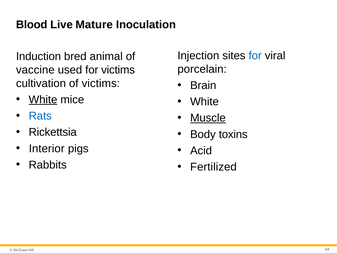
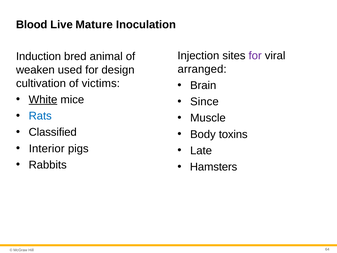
for colour: blue -> purple (255, 56)
porcelain: porcelain -> arranged (202, 69)
vaccine: vaccine -> weaken (35, 70)
for victims: victims -> design (118, 70)
White: White -> Since (204, 102)
Muscle underline: present -> none (208, 118)
Rickettsia: Rickettsia -> Classified (53, 132)
Acid: Acid -> Late (201, 151)
Fertilized: Fertilized -> Hamsters (214, 167)
